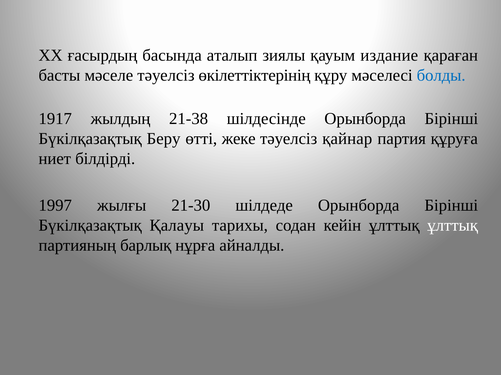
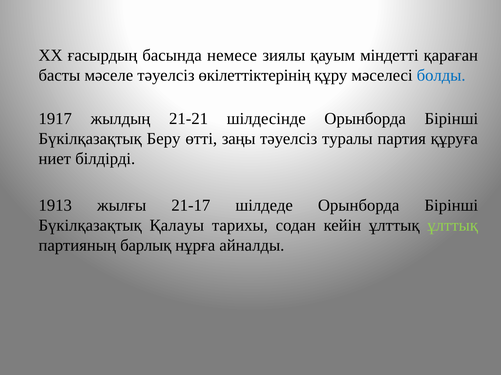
аталып: аталып -> немесе (232, 56)
издание: издание -> міндетті (389, 56)
21-38: 21-38 -> 21-21 (189, 119)
жеке: жеке -> заңы (239, 139)
қайнар: қайнар -> туралы (347, 139)
1997: 1997 -> 1913 (55, 206)
21-30: 21-30 -> 21-17 (191, 206)
ұлттық colour: white -> light green (453, 226)
